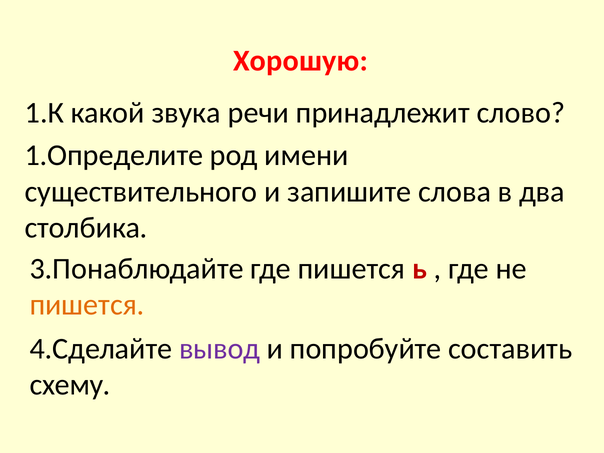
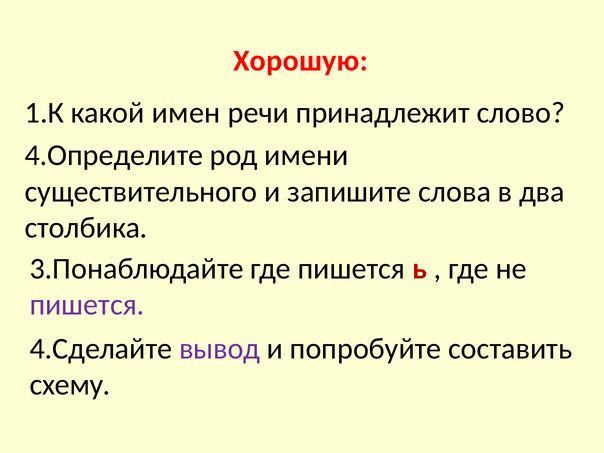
звука: звука -> имен (186, 113)
1.Определите: 1.Определите -> 4.Определите (114, 155)
пишется colour: orange -> purple (87, 305)
